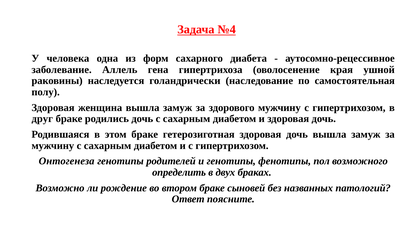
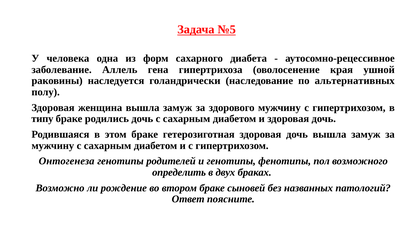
№4: №4 -> №5 (227, 30)
самостоятельная: самостоятельная -> альтернативных (355, 81)
друг: друг -> типу (42, 119)
